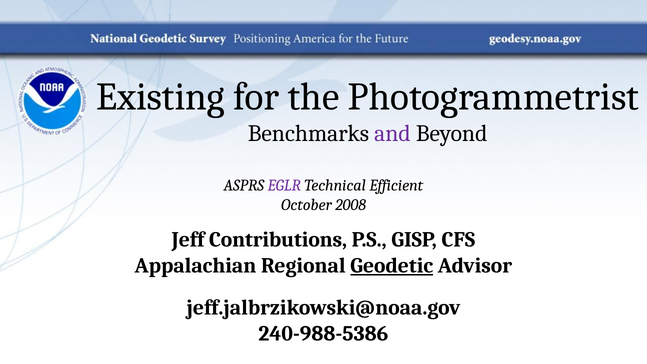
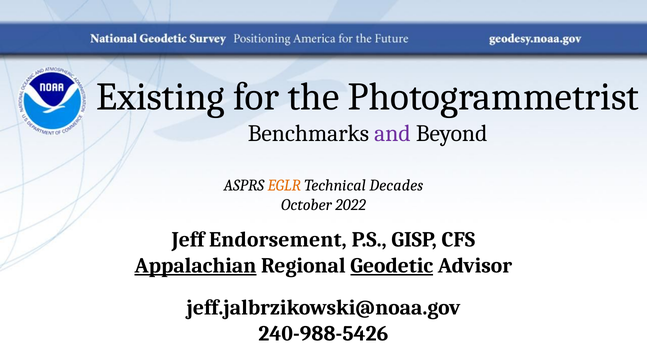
EGLR colour: purple -> orange (284, 185)
Efficient: Efficient -> Decades (396, 185)
2008: 2008 -> 2022 (351, 205)
Contributions: Contributions -> Endorsement (278, 239)
Appalachian underline: none -> present (195, 265)
240-988-5386: 240-988-5386 -> 240-988-5426 (323, 333)
